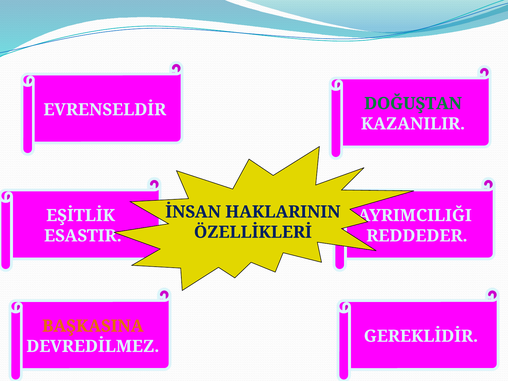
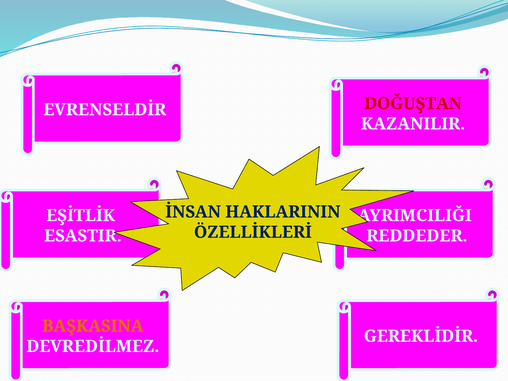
DOĞUŞTAN colour: green -> red (413, 104)
